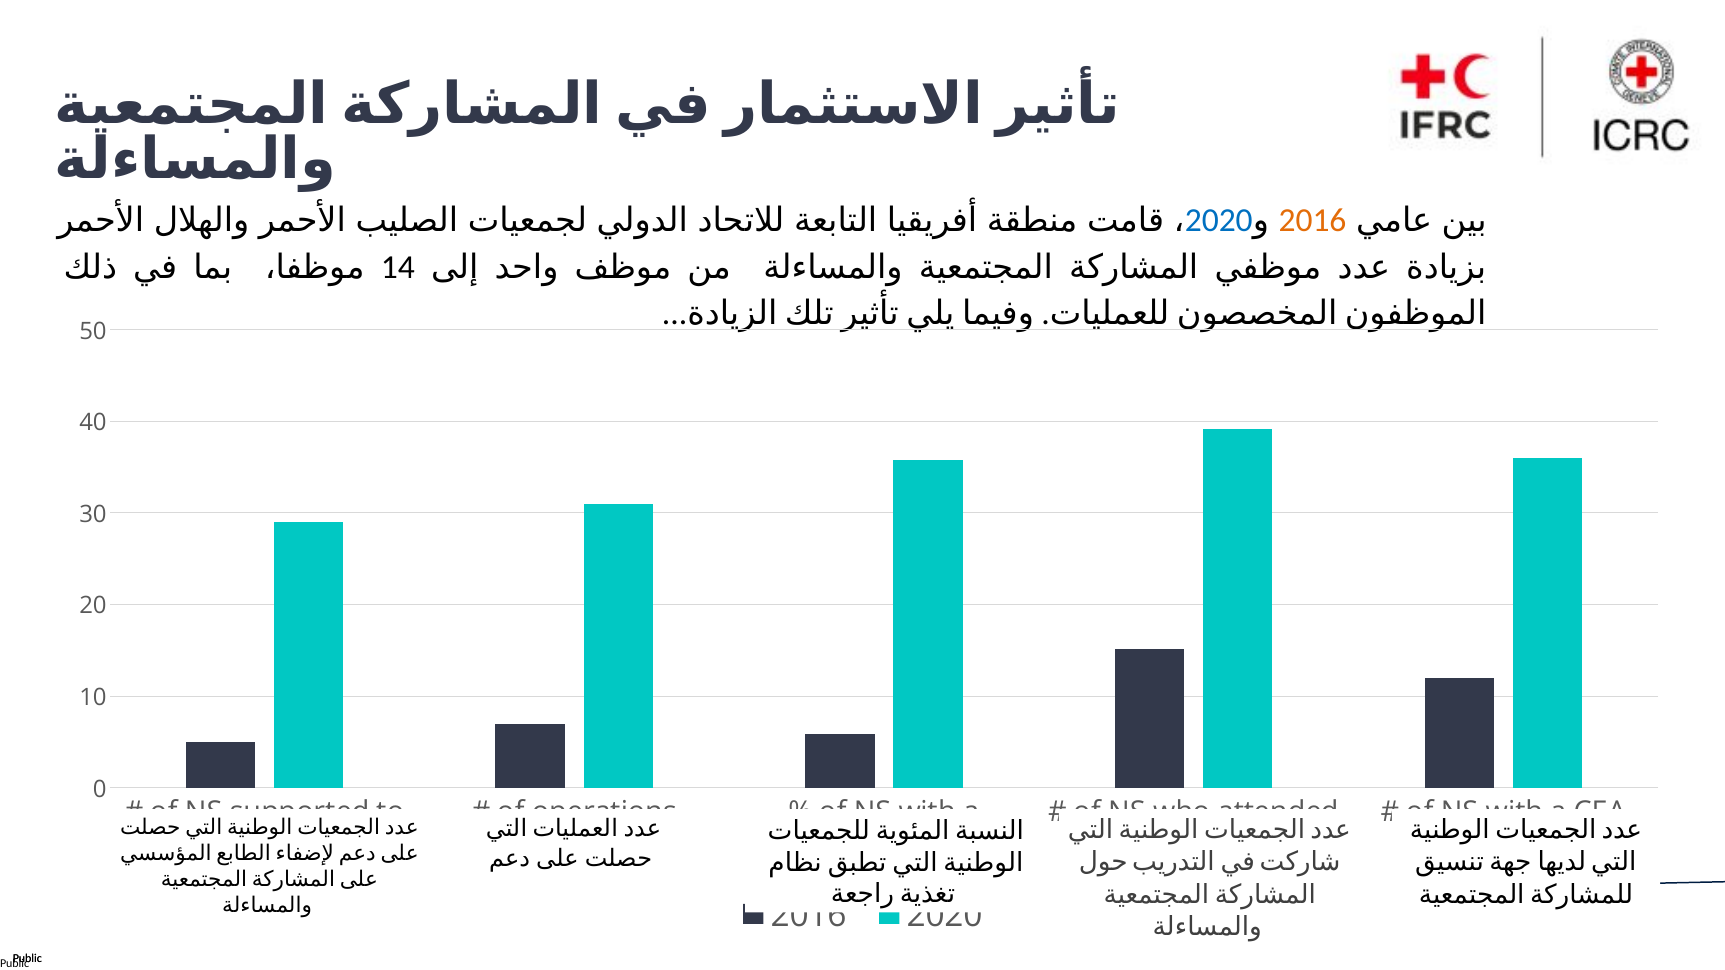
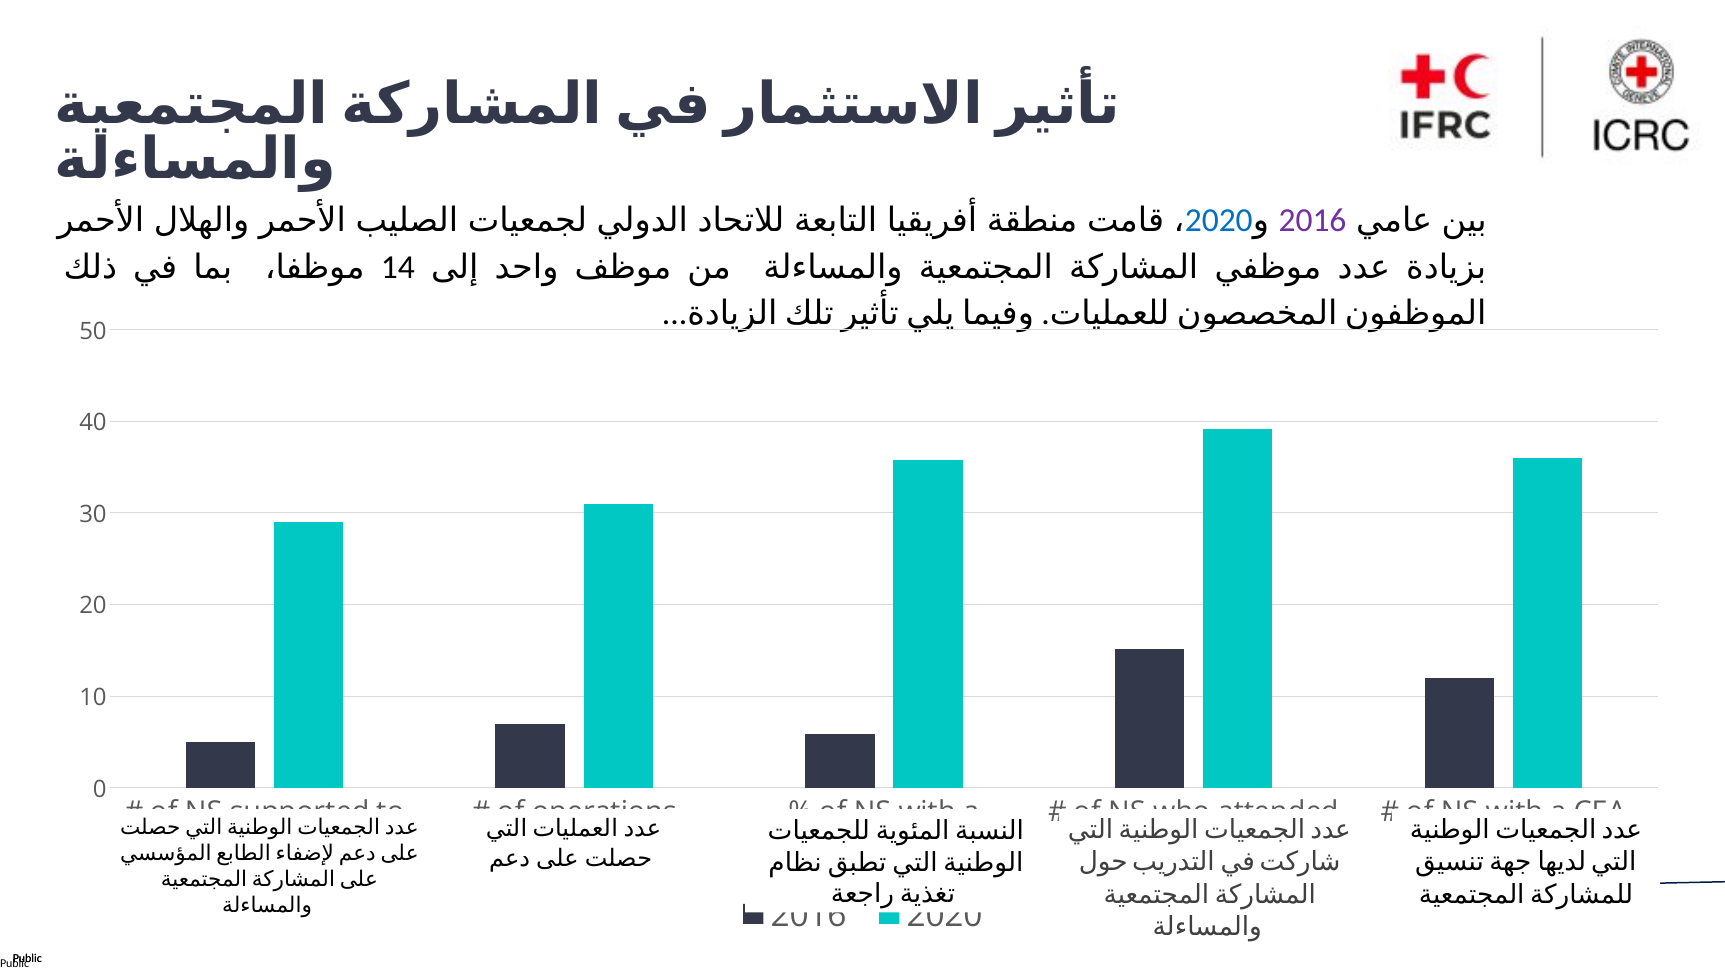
2016 colour: orange -> purple (1313, 221)
